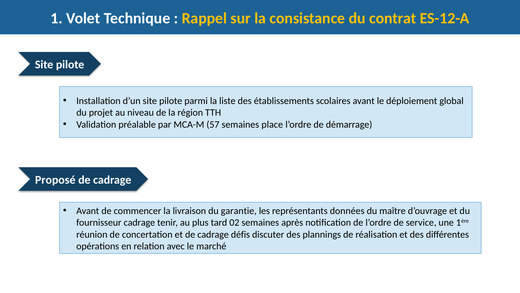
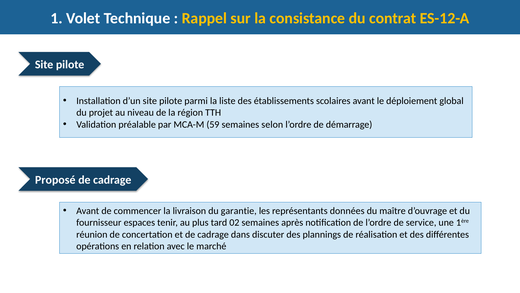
57: 57 -> 59 (213, 124)
place: place -> selon (272, 124)
fournisseur cadrage: cadrage -> espaces (139, 222)
défis: défis -> dans (240, 234)
